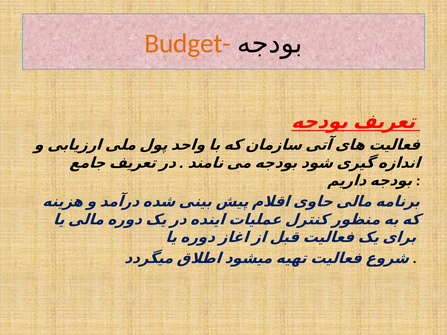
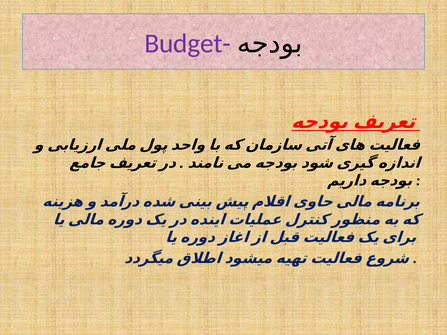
Budget- colour: orange -> purple (188, 44)
